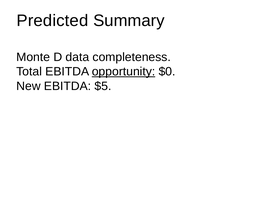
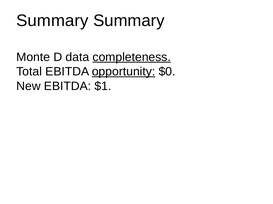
Predicted: Predicted -> Summary (52, 21)
completeness underline: none -> present (132, 57)
$5: $5 -> $1 (103, 86)
